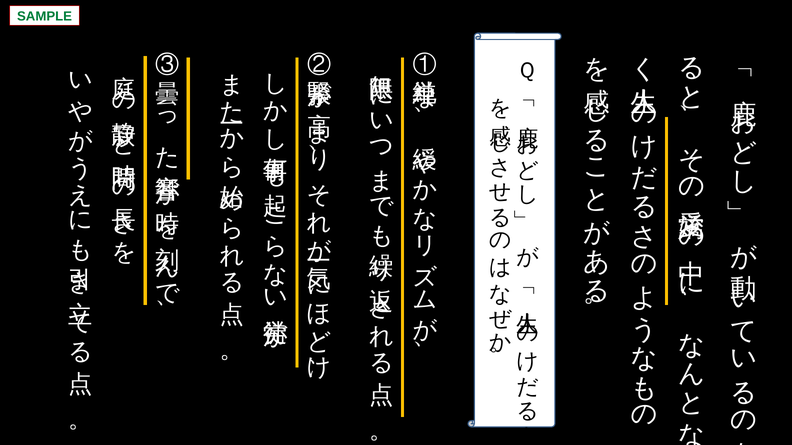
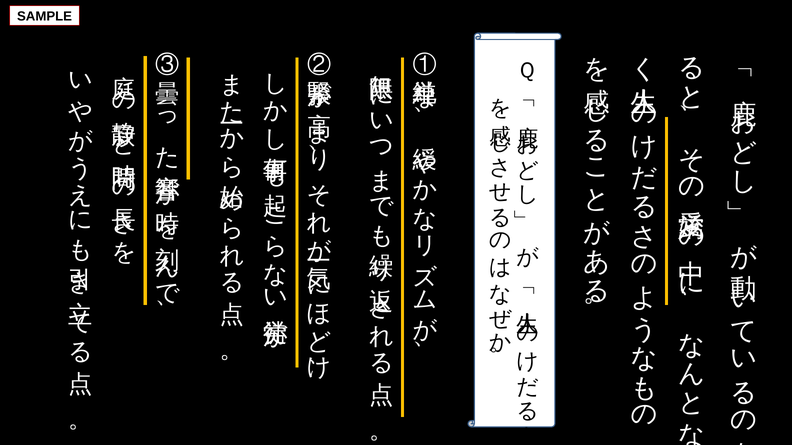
SAMPLE colour: green -> black (45, 16)
